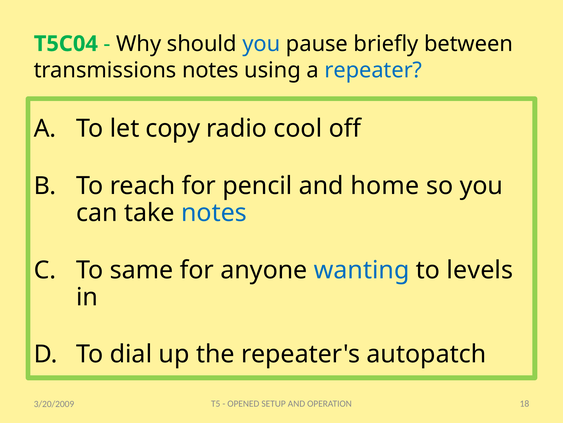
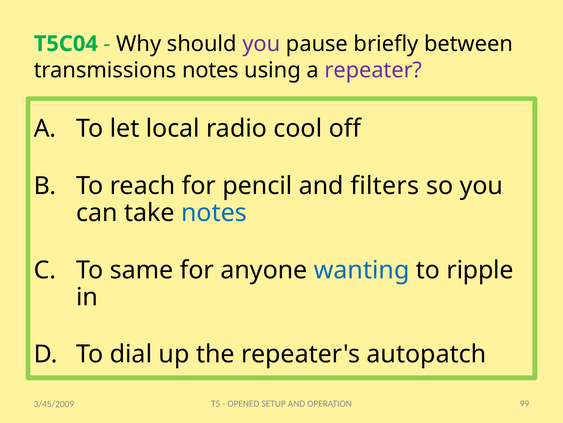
you colour: blue -> purple (261, 44)
repeater colour: blue -> purple (373, 70)
copy: copy -> local (173, 128)
home: home -> filters (385, 186)
levels: levels -> ripple (480, 270)
18: 18 -> 99 (524, 403)
3/20/2009: 3/20/2009 -> 3/45/2009 (54, 403)
